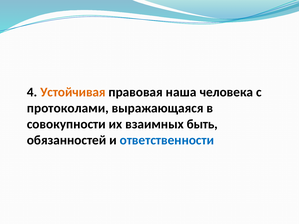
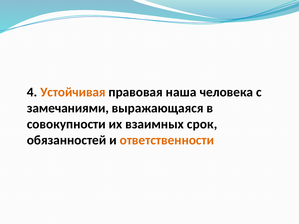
протоколами: протоколами -> замечаниями (68, 108)
быть: быть -> срок (202, 124)
ответственности colour: blue -> orange (167, 140)
